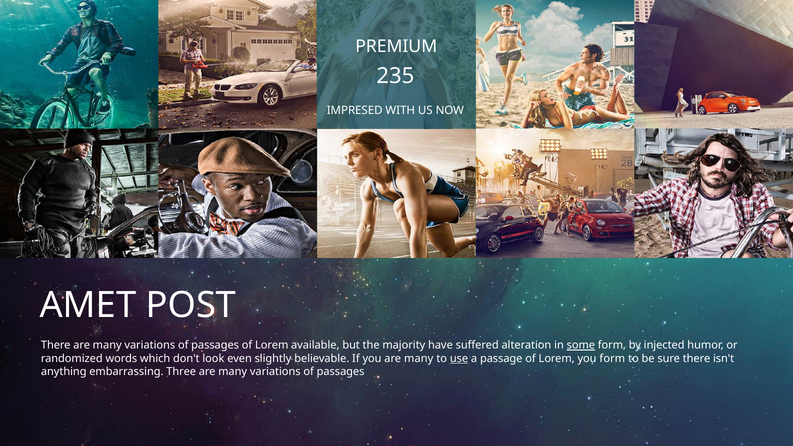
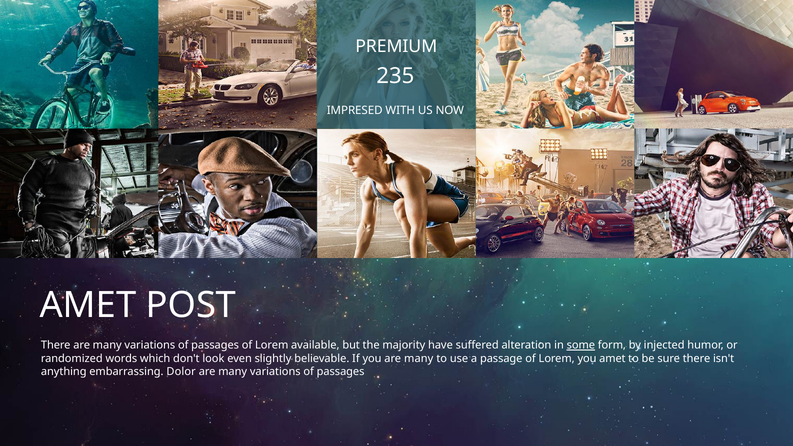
use underline: present -> none (459, 359)
you form: form -> amet (612, 359)
Three: Three -> Dolor (181, 372)
